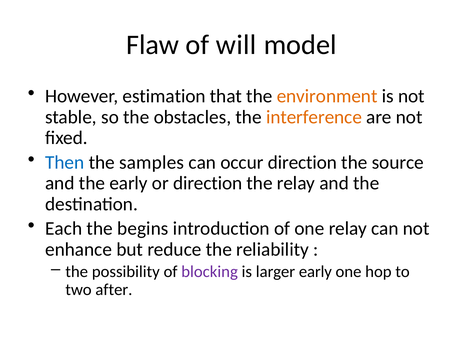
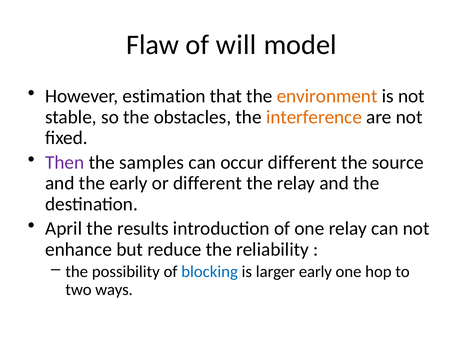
Then colour: blue -> purple (65, 162)
occur direction: direction -> different (302, 162)
or direction: direction -> different (208, 183)
Each: Each -> April (64, 229)
begins: begins -> results (143, 229)
blocking colour: purple -> blue (210, 272)
after: after -> ways (114, 290)
